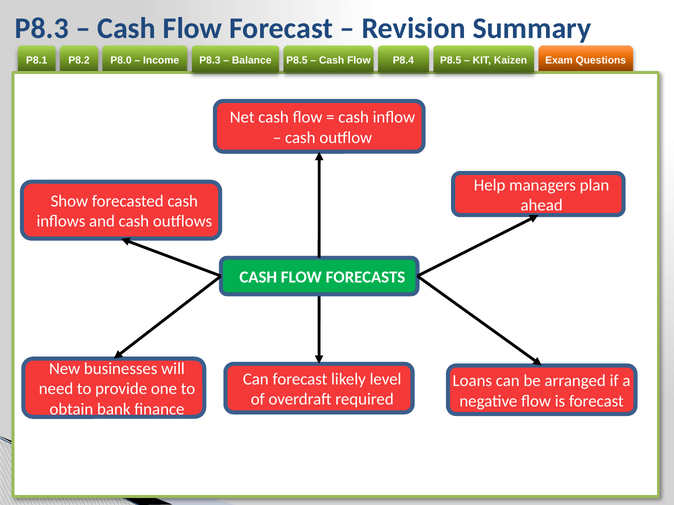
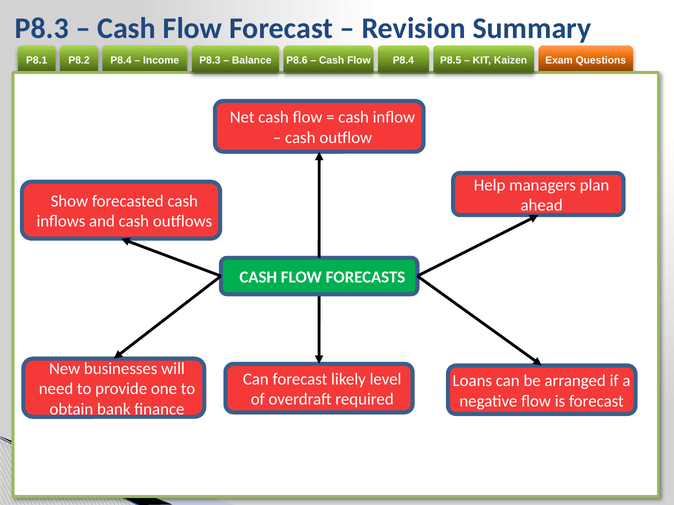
P8.0: P8.0 -> P8.4 (121, 60)
P8.5: P8.5 -> P8.6 (297, 60)
